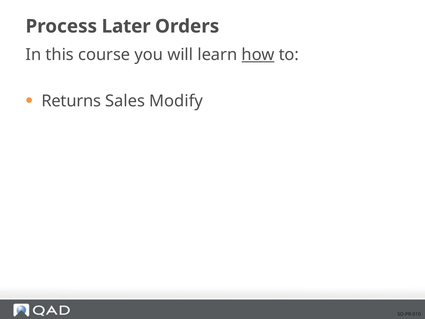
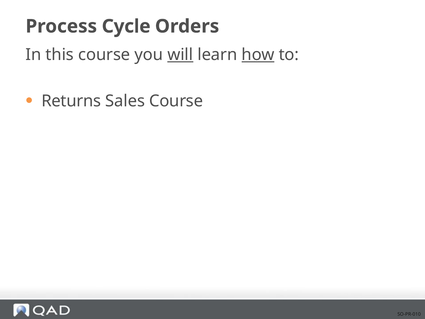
Later: Later -> Cycle (126, 26)
will underline: none -> present (180, 55)
Sales Modify: Modify -> Course (176, 101)
